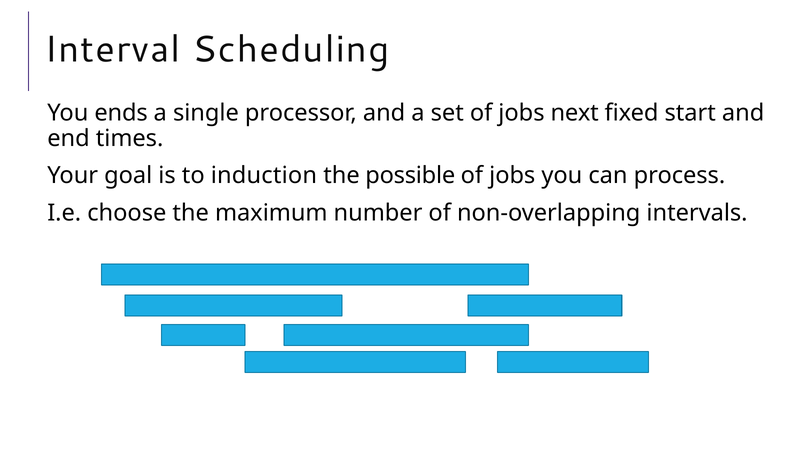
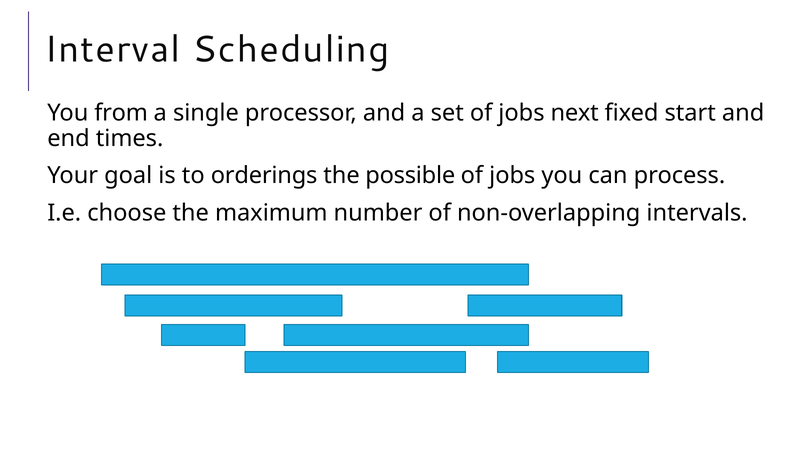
ends: ends -> from (121, 113)
induction: induction -> orderings (264, 176)
